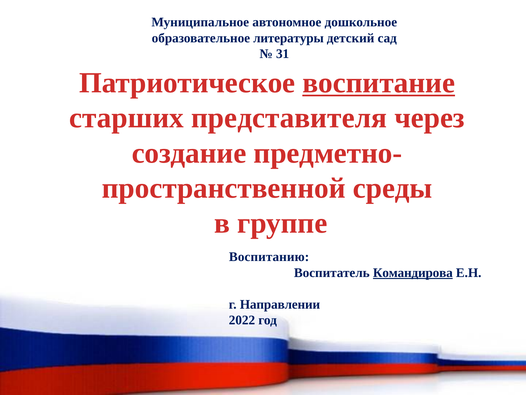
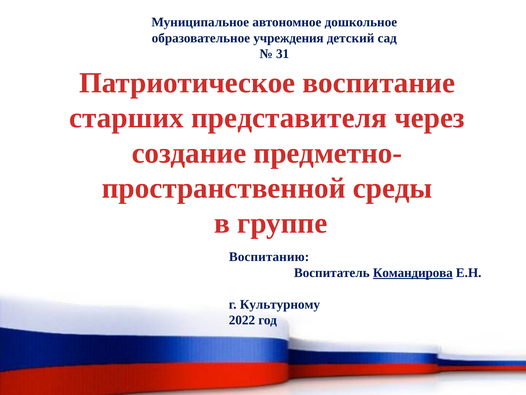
литературы: литературы -> учреждения (288, 38)
воспитание underline: present -> none (379, 83)
Направлении: Направлении -> Культурному (280, 304)
